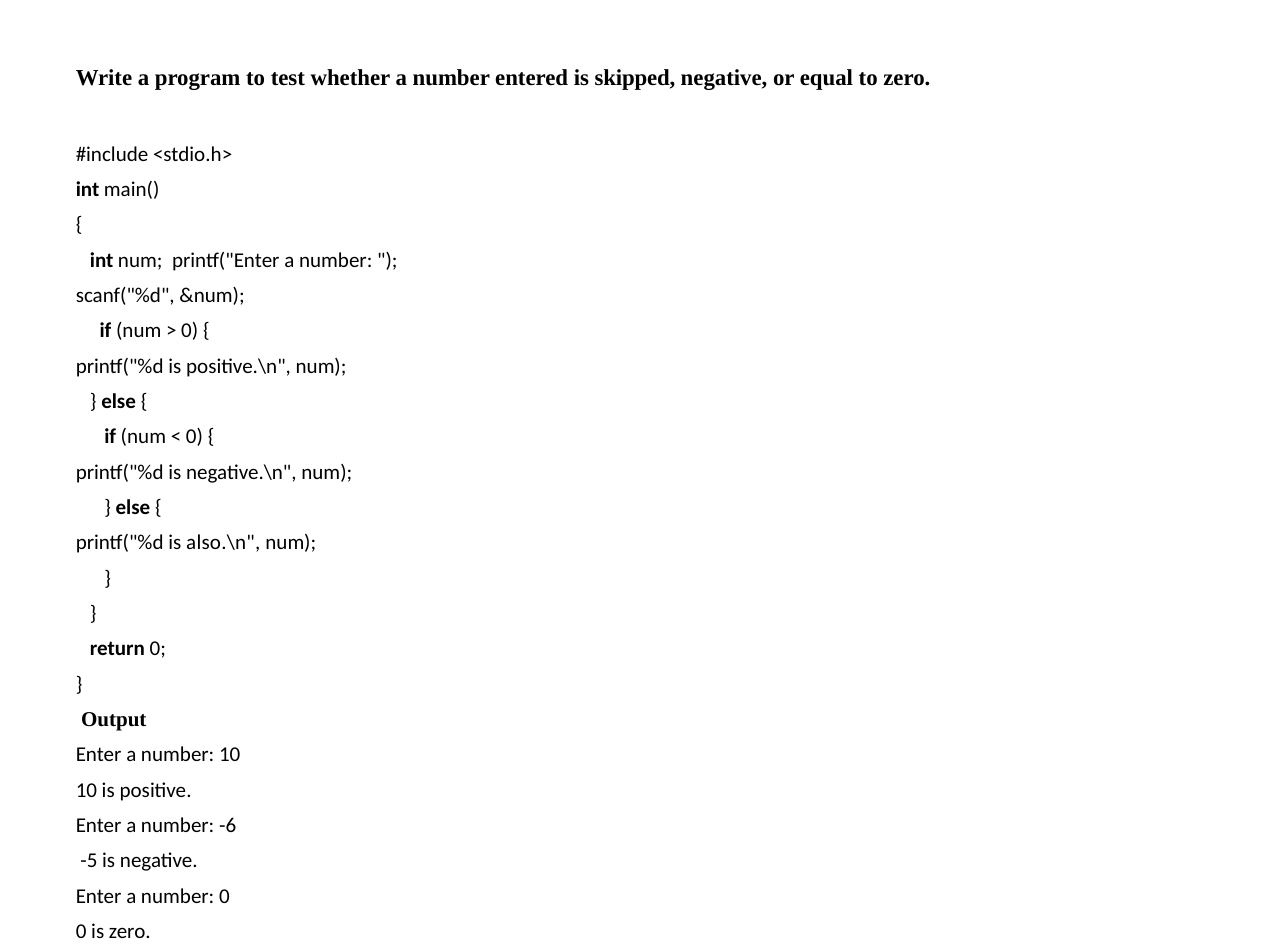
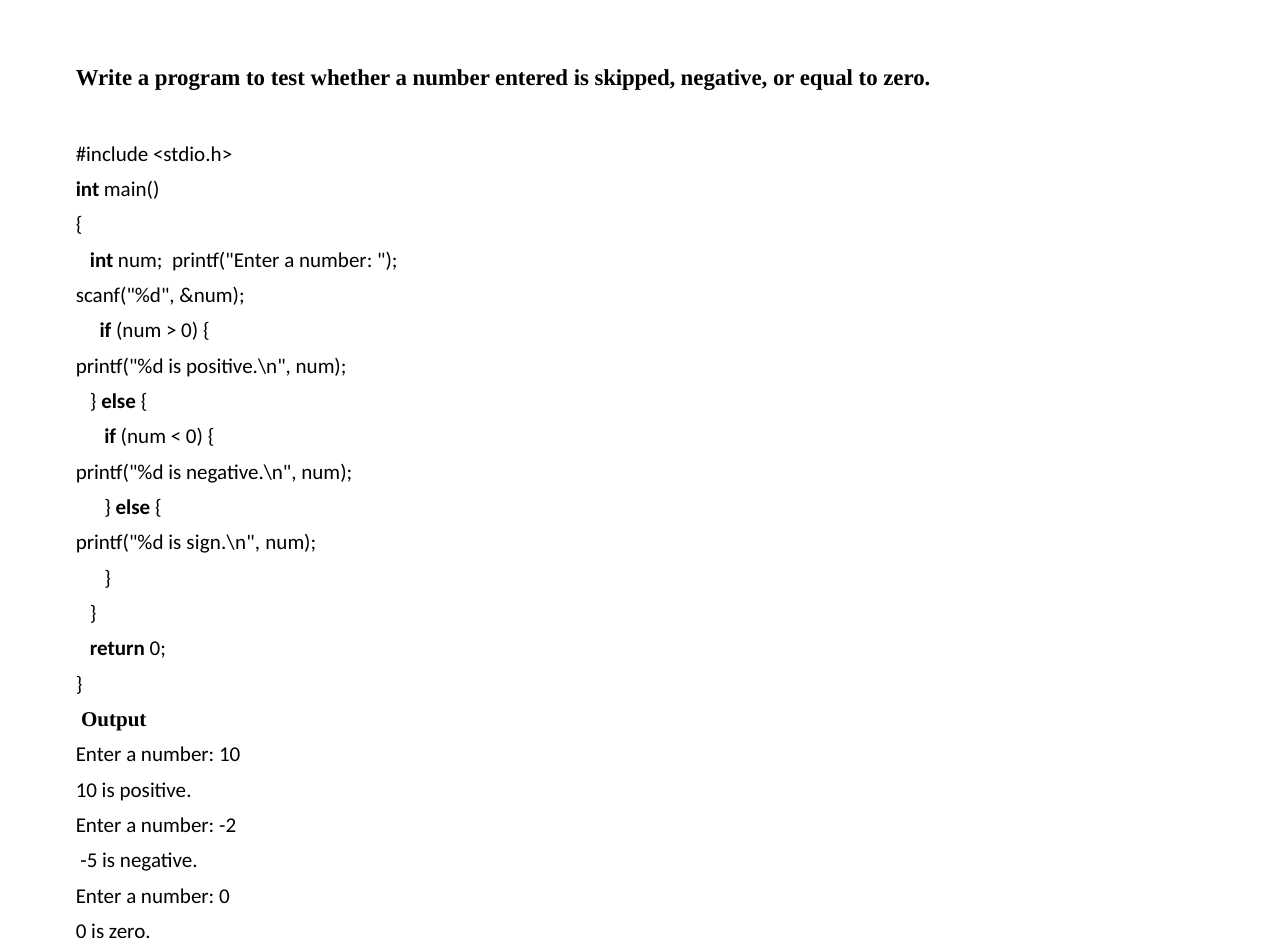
also.\n: also.\n -> sign.\n (223, 543)
-6: -6 -> -2 (228, 826)
